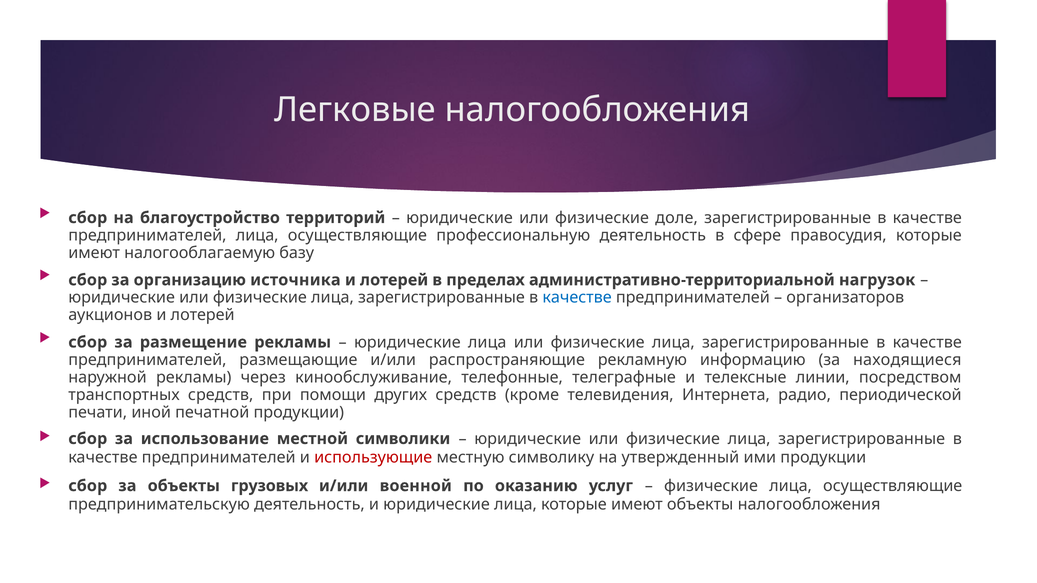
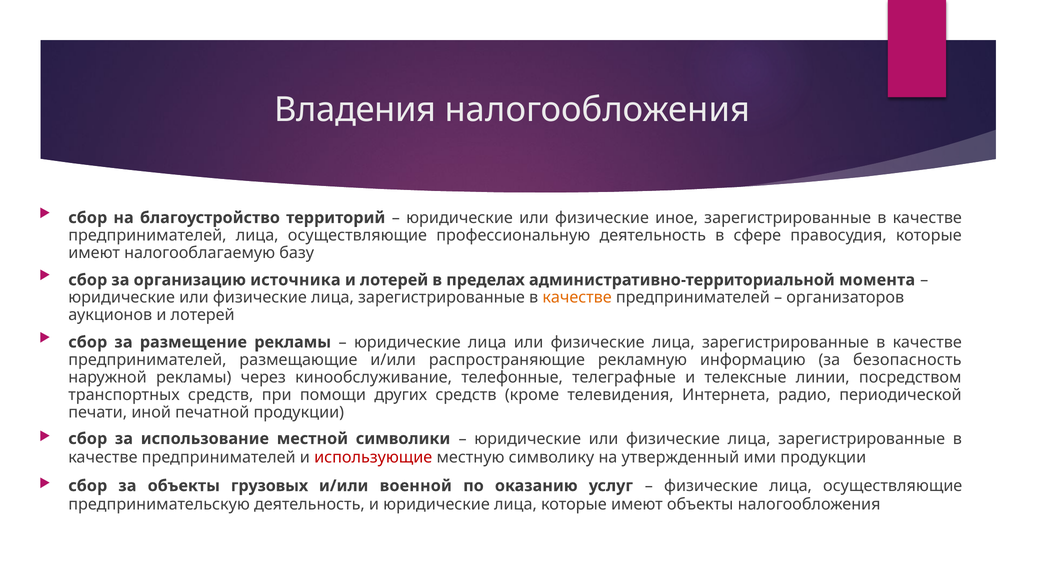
Легковые: Легковые -> Владения (355, 110)
доле: доле -> иное (677, 218)
нагрузок: нагрузок -> момента (877, 280)
качестве colour: blue -> orange (577, 298)
находящиеся: находящиеся -> безопасность (907, 360)
